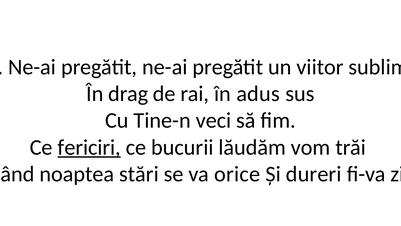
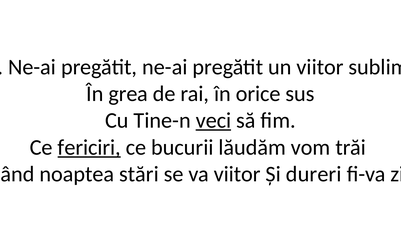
drag: drag -> grea (128, 94)
adus: adus -> orice (258, 94)
veci underline: none -> present (214, 120)
va orice: orice -> viitor (237, 174)
